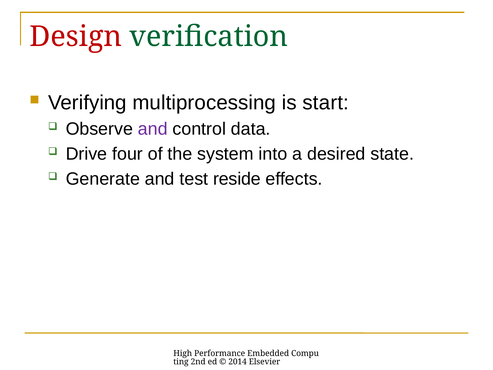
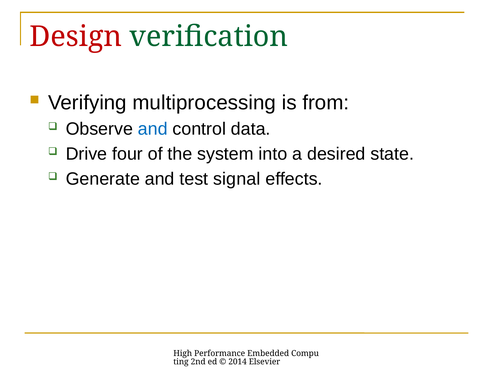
start: start -> from (326, 102)
and colour: purple -> blue (153, 129)
reside: reside -> signal (237, 179)
